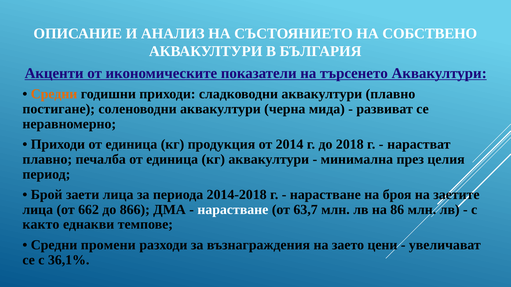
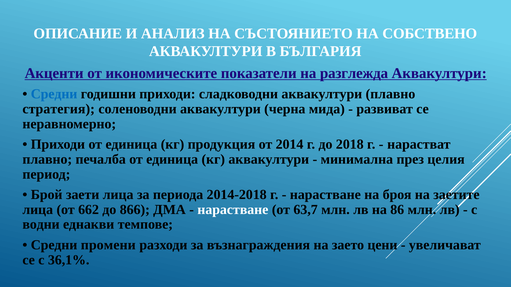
търсенето: търсенето -> разглежда (354, 73)
Средни colour: orange -> blue (54, 94)
постигане: постигане -> стратегия (59, 109)
както: както -> водни (41, 225)
